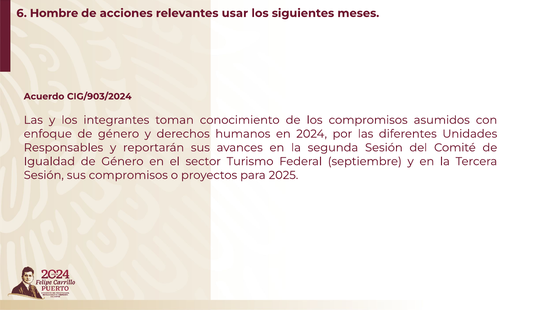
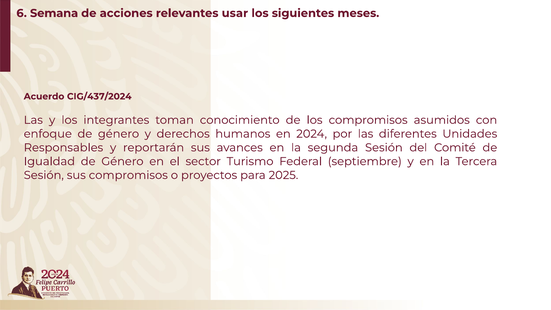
Hombre: Hombre -> Semana (54, 13)
CIG/903/2024: CIG/903/2024 -> CIG/437/2024 (99, 96)
